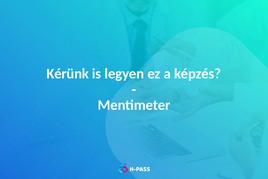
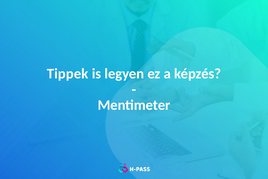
Kérünk: Kérünk -> Tippek (68, 74)
